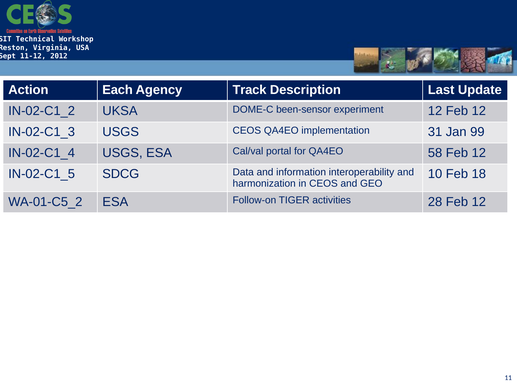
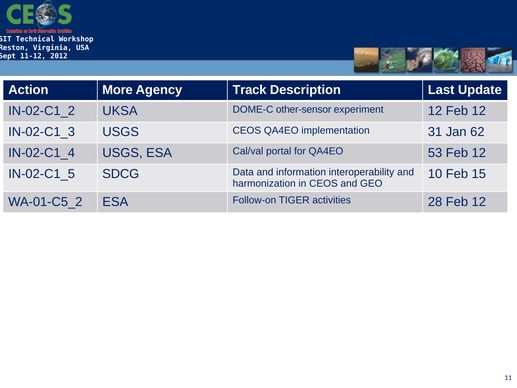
Each: Each -> More (118, 90)
been-sensor: been-sensor -> other-sensor (304, 109)
99: 99 -> 62 (477, 132)
58: 58 -> 53 (435, 153)
18: 18 -> 15 (479, 174)
